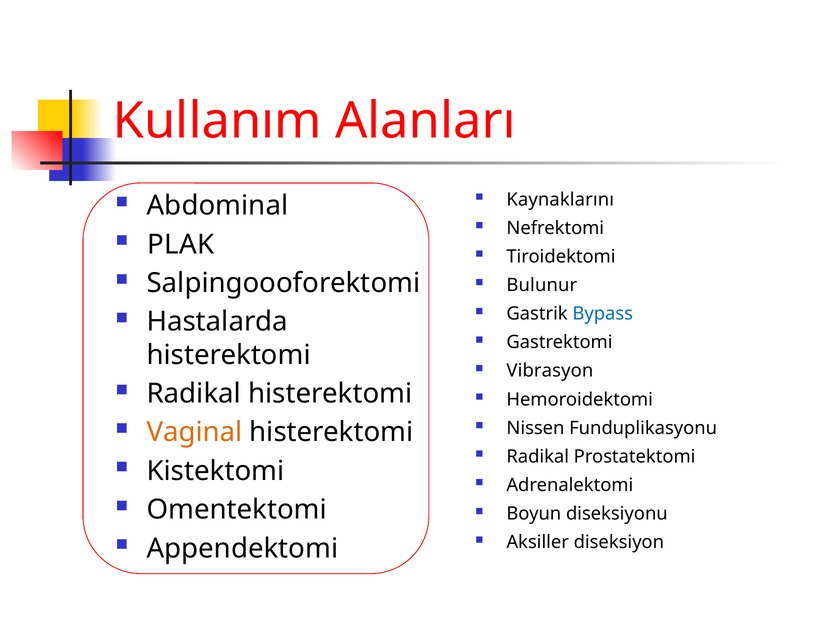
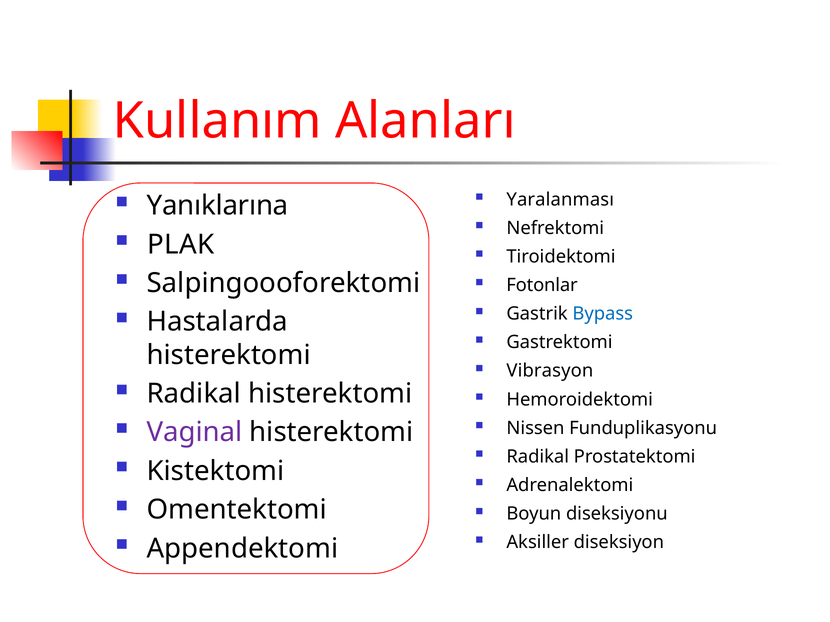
Kaynaklarını: Kaynaklarını -> Yaralanması (560, 200)
Abdominal: Abdominal -> Yanıklarına (218, 206)
Bulunur: Bulunur -> Fotonlar (542, 285)
Vaginal colour: orange -> purple (195, 433)
